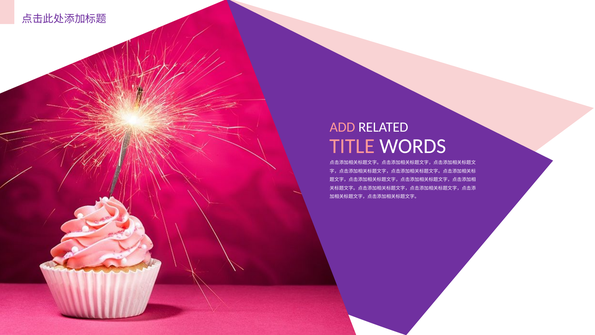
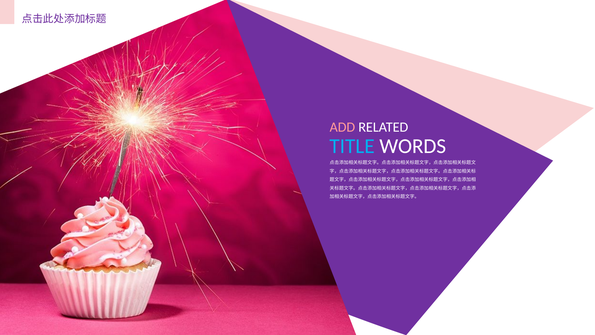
TITLE colour: pink -> light blue (352, 146)
